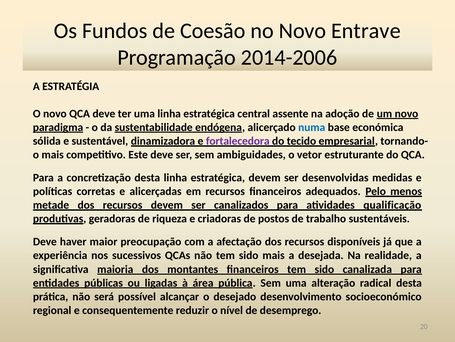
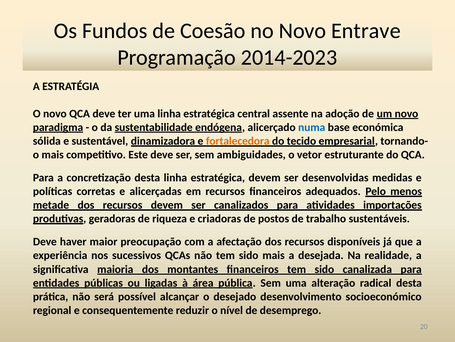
2014-2006: 2014-2006 -> 2014-2023 (289, 57)
fortalecedora colour: purple -> orange (238, 141)
qualificação: qualificação -> importações (392, 205)
